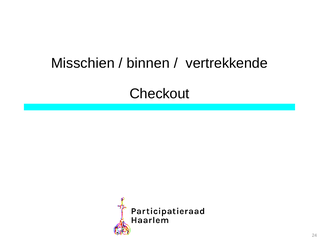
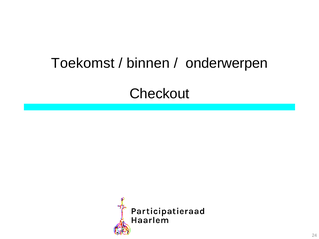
Misschien: Misschien -> Toekomst (83, 63)
vertrekkende: vertrekkende -> onderwerpen (227, 63)
